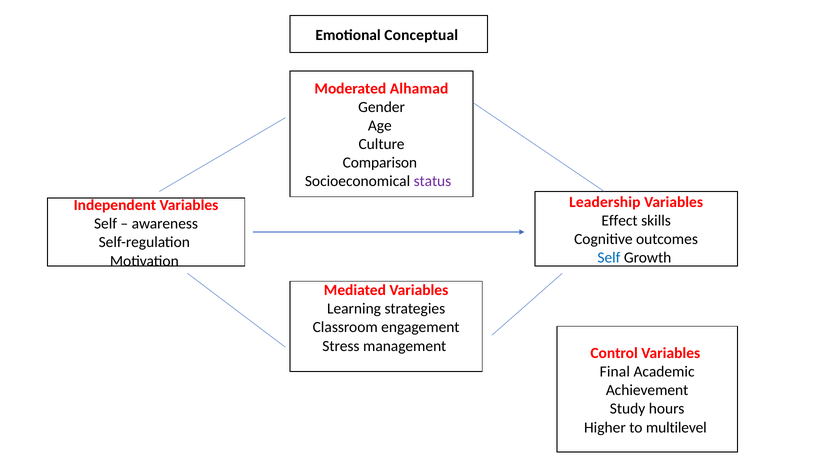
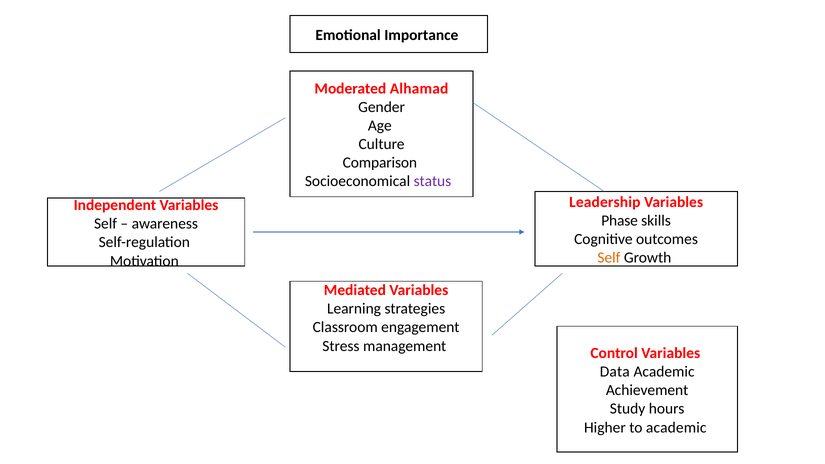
Conceptual: Conceptual -> Importance (421, 35)
Effect: Effect -> Phase (620, 221)
Self colour: blue -> orange (609, 258)
Final: Final -> Data (615, 372)
to multilevel: multilevel -> academic (676, 427)
